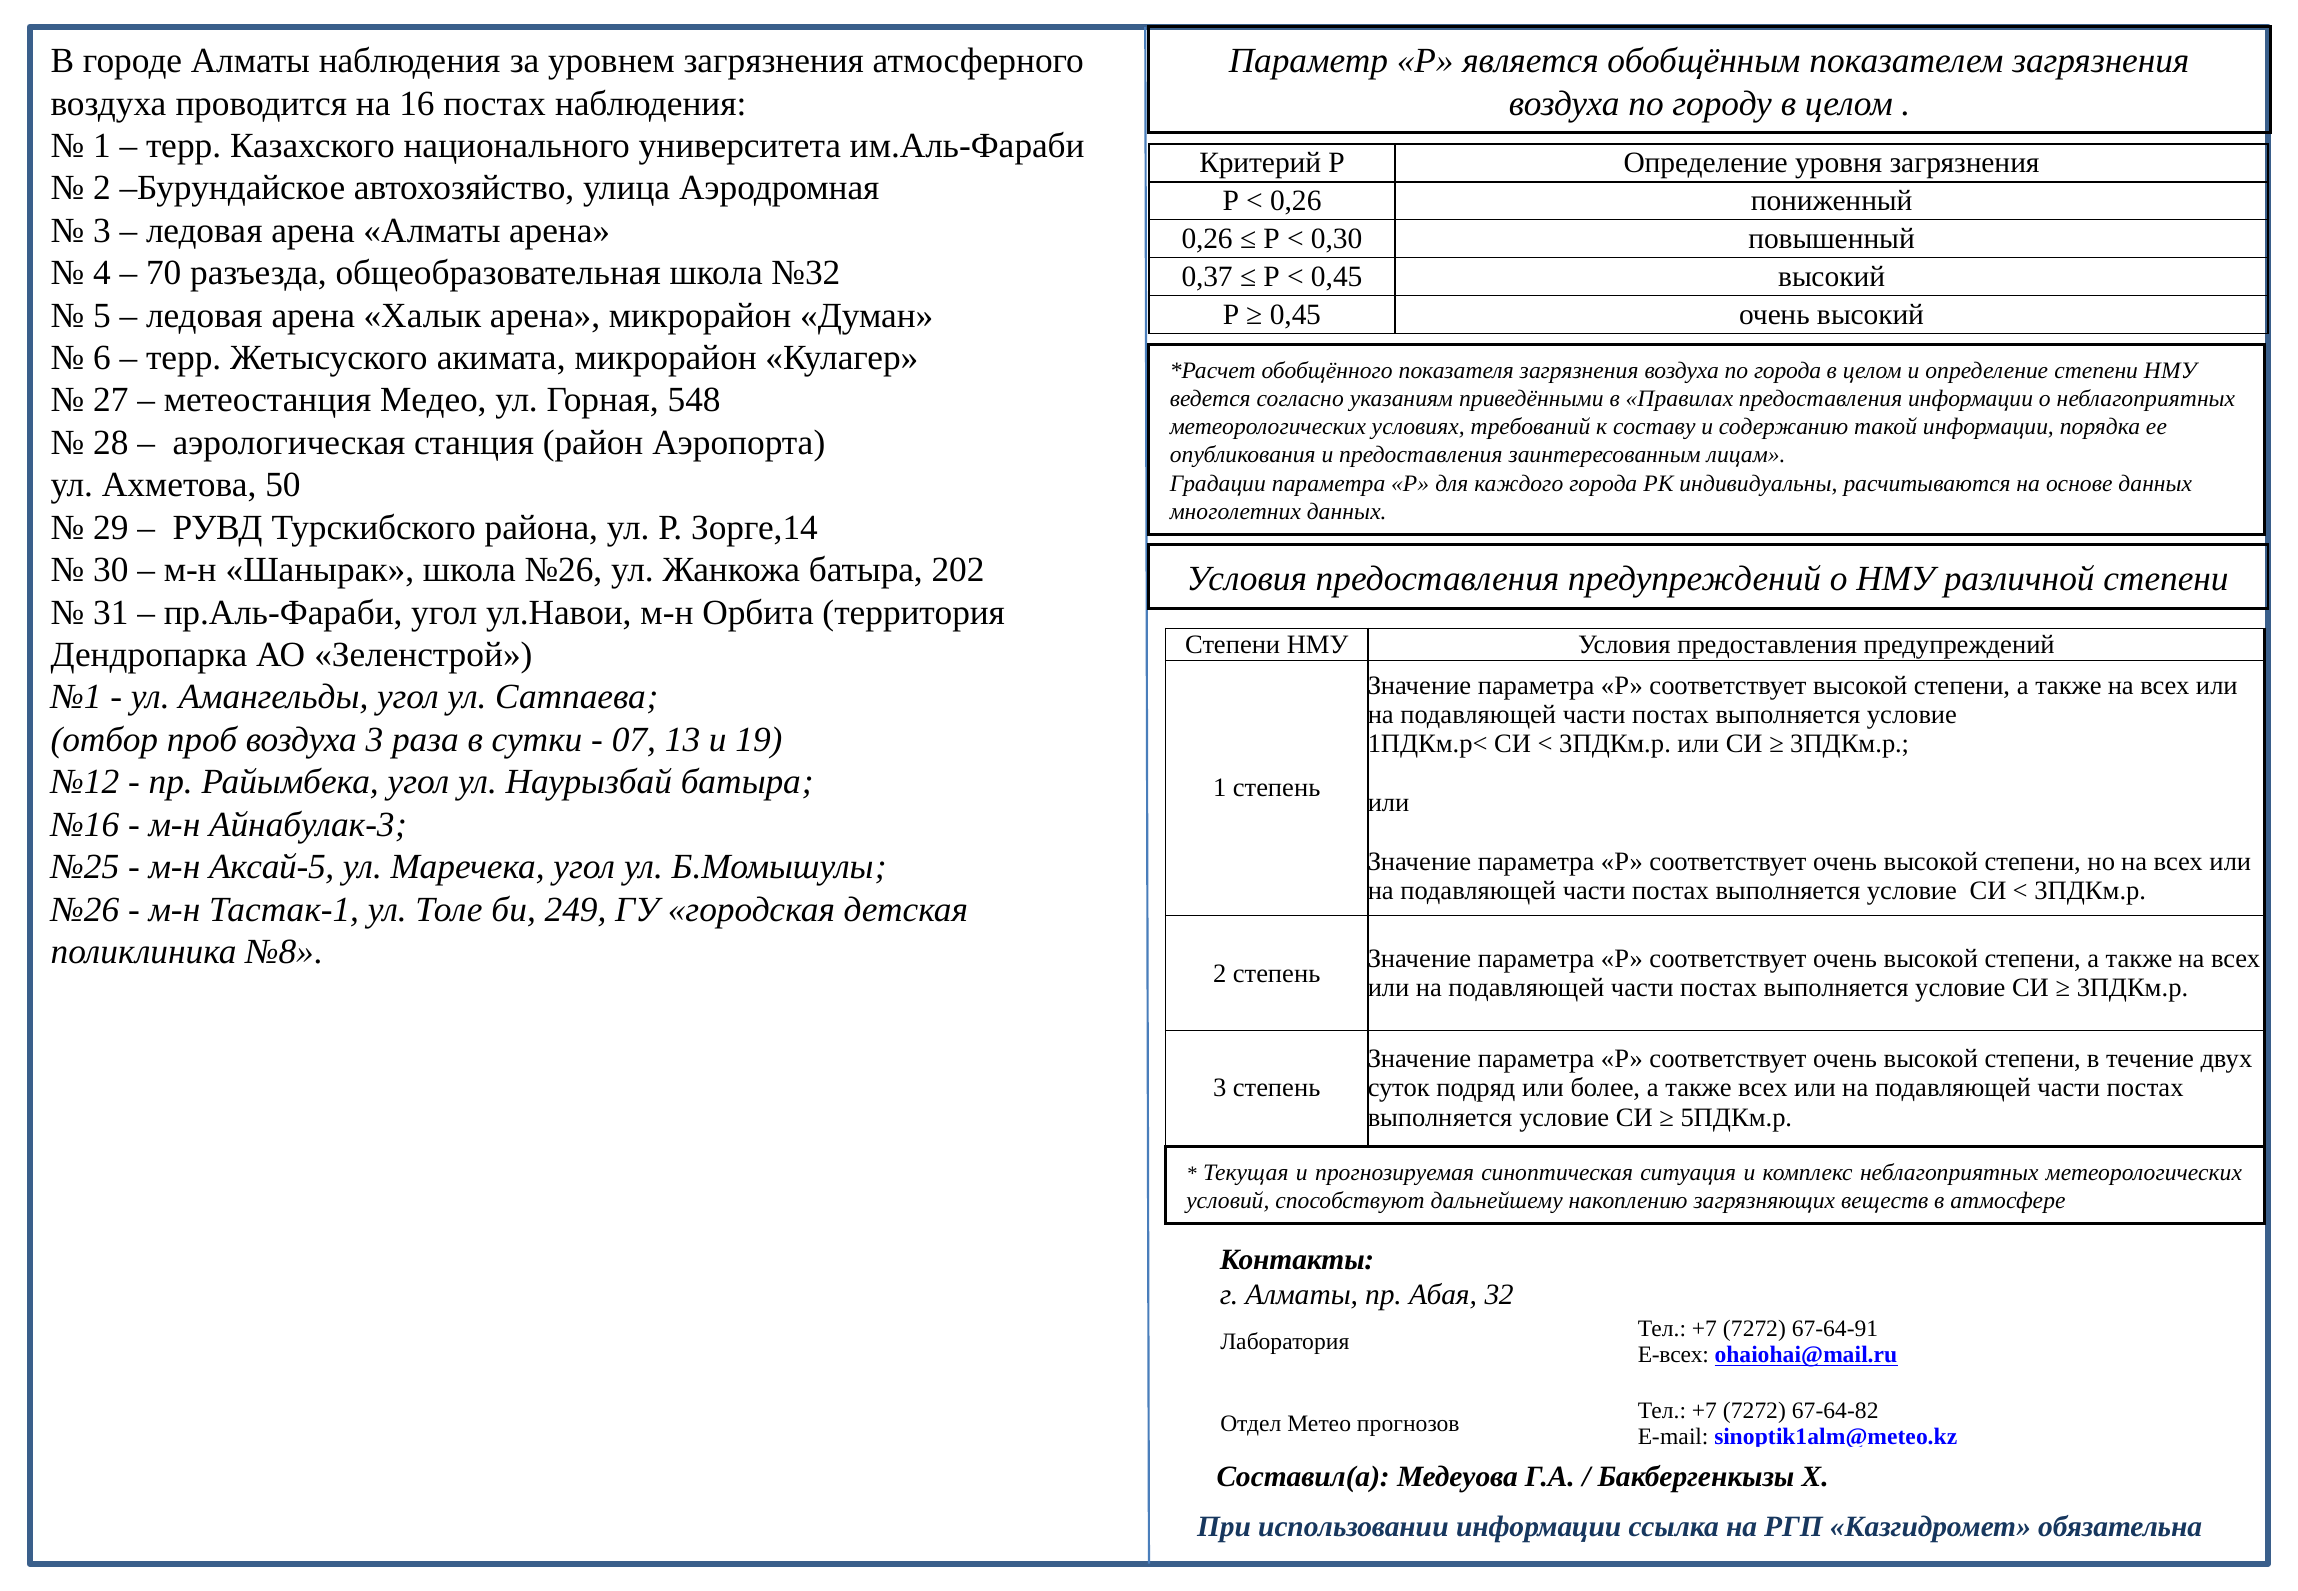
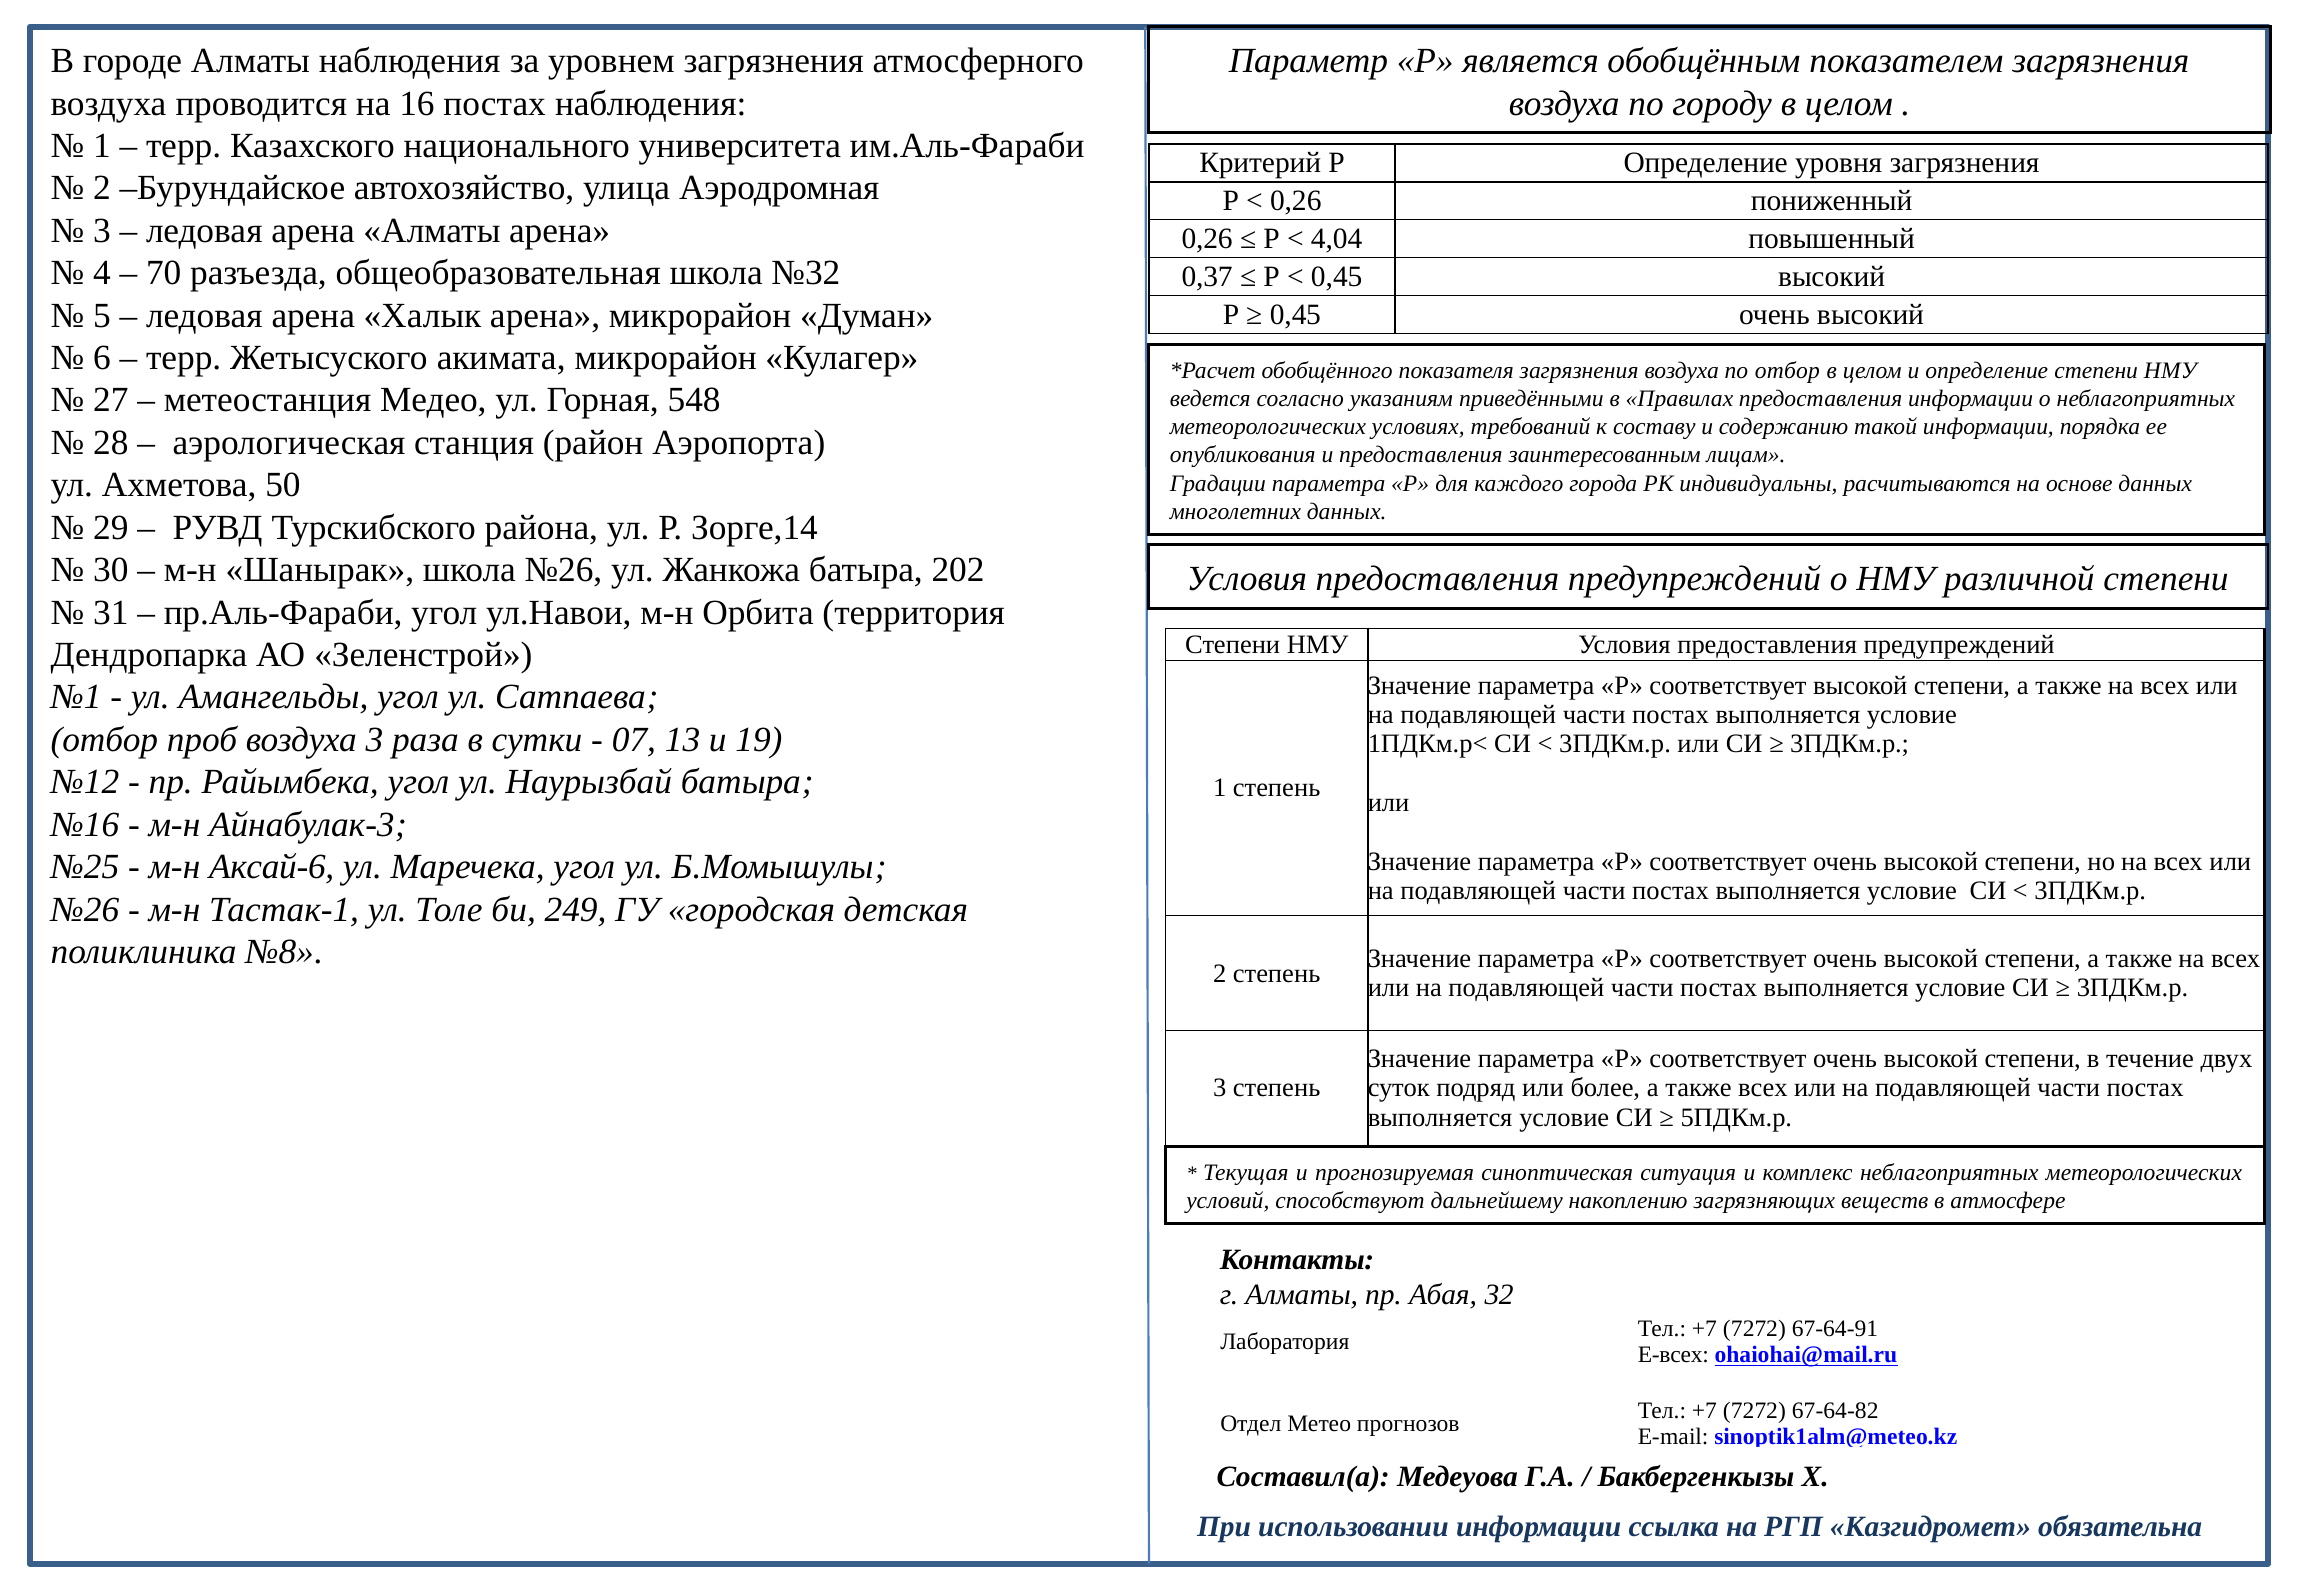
0,30: 0,30 -> 4,04 (1337, 238)
по города: города -> отбор (1787, 370)
Аксай-5: Аксай-5 -> Аксай-6 (272, 867)
